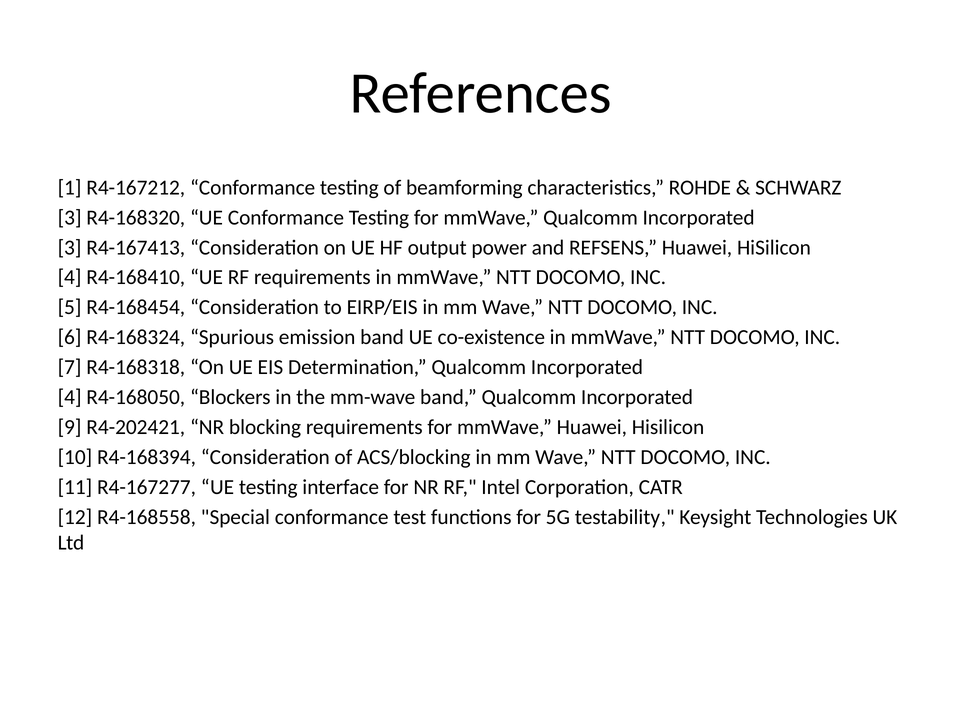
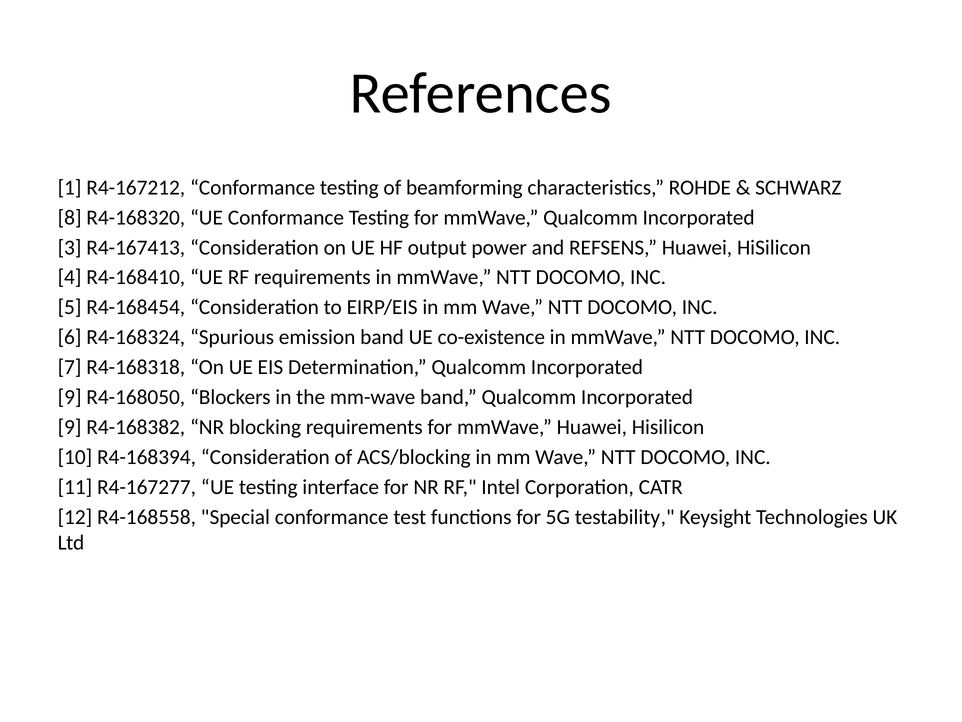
3: 3 -> 8 (70, 217)
4: 4 -> 9 (70, 397)
R4-202421: R4-202421 -> R4-168382 (136, 427)
